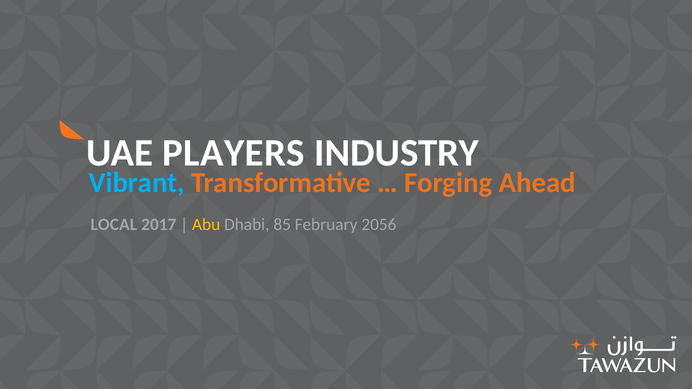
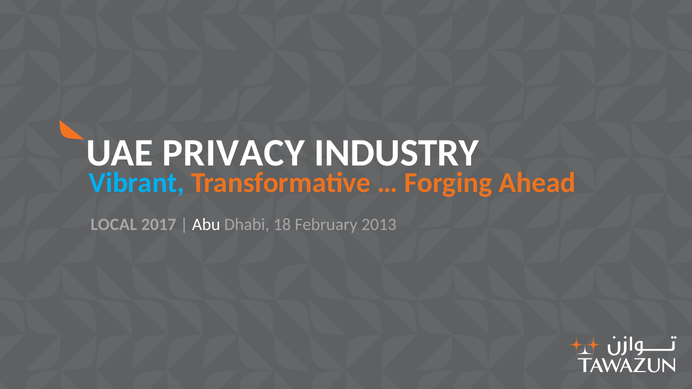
PLAYERS: PLAYERS -> PRIVACY (234, 153)
Abu colour: yellow -> white (206, 225)
85: 85 -> 18 (282, 225)
2056: 2056 -> 2013 (379, 225)
